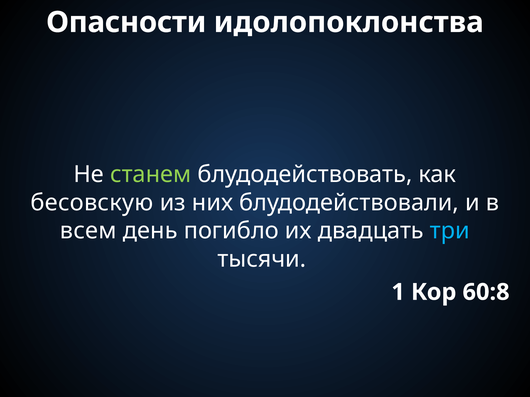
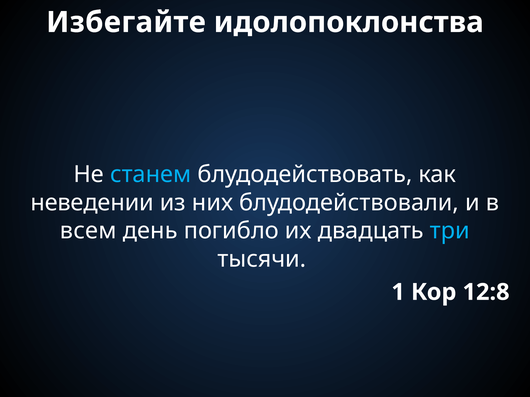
Опасности: Опасности -> Избегайте (126, 22)
станем colour: light green -> light blue (151, 175)
бесовскую: бесовскую -> неведении (92, 203)
60:8: 60:8 -> 12:8 (486, 292)
